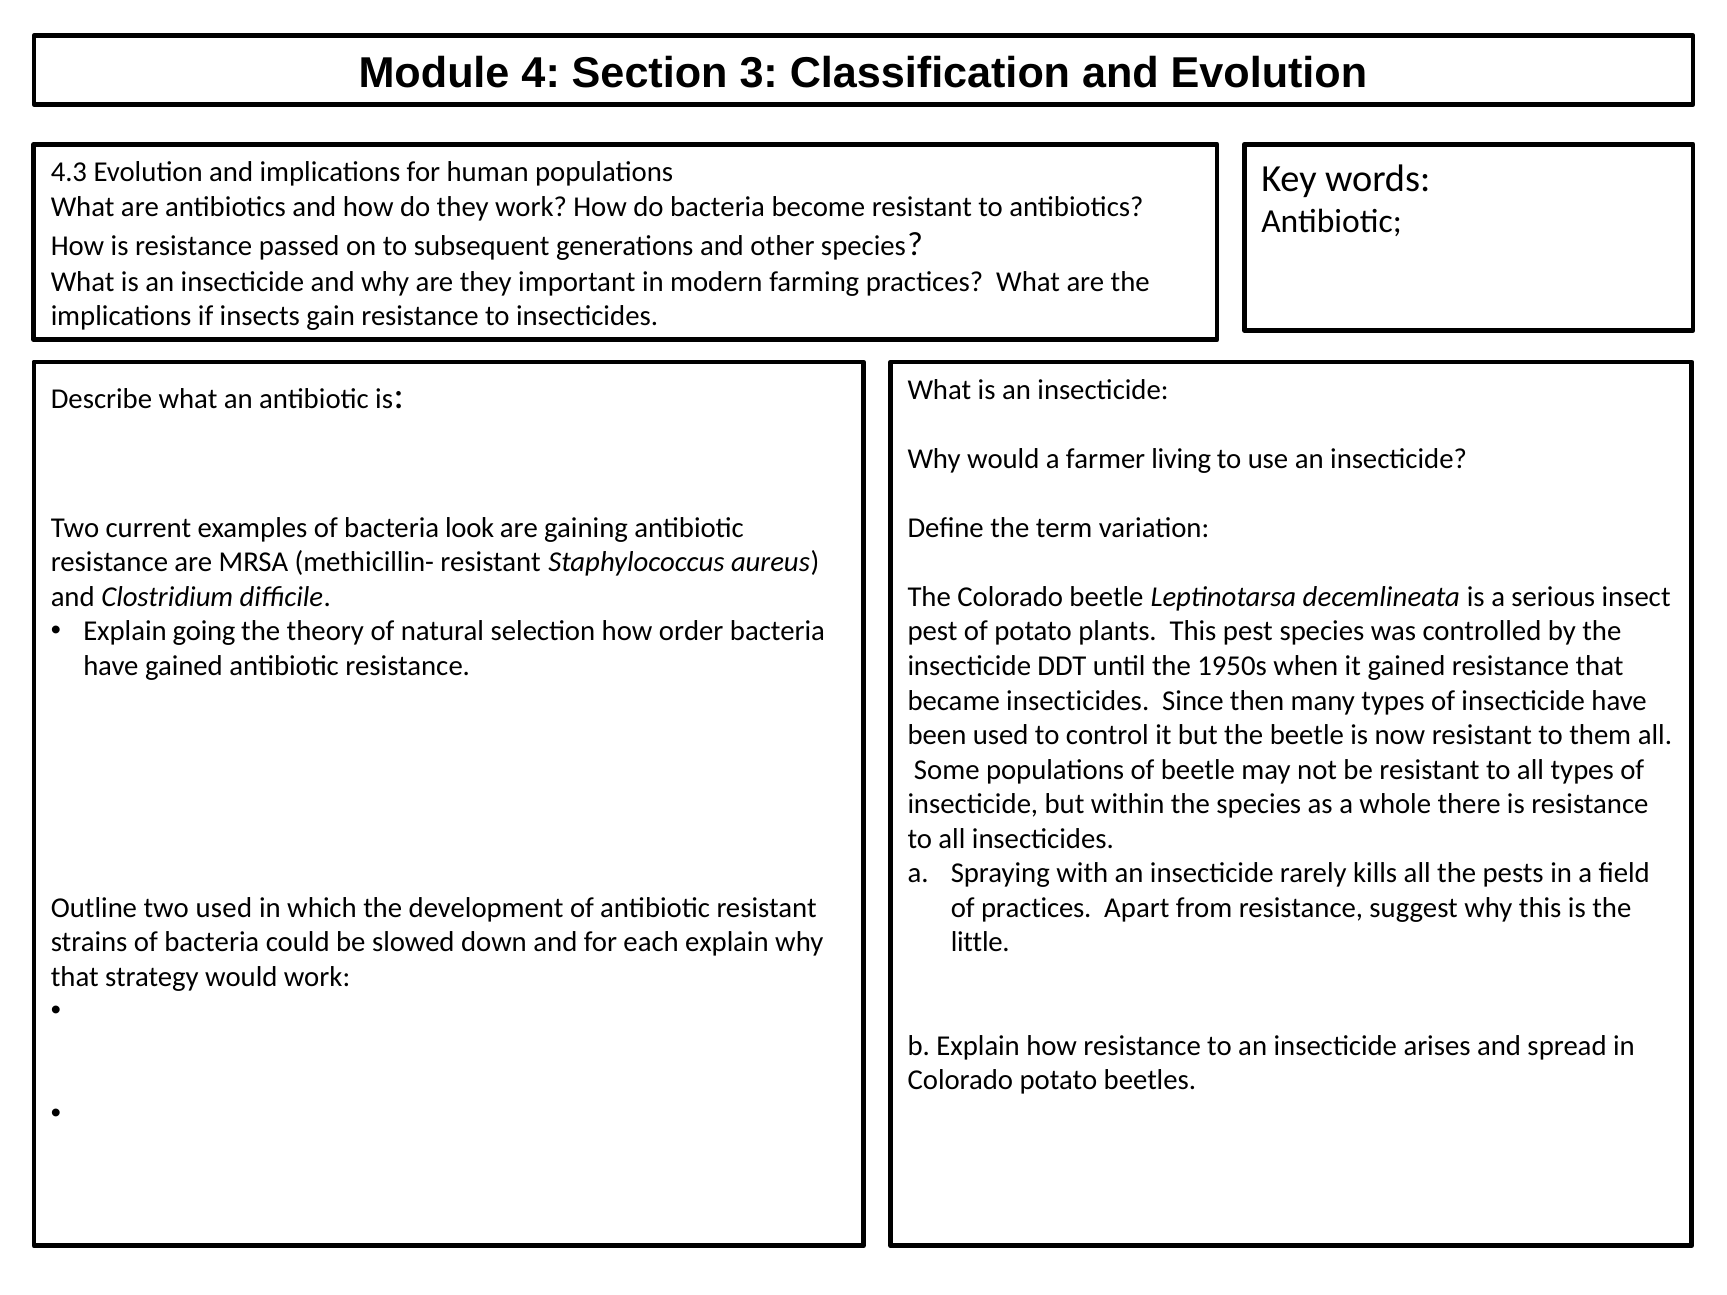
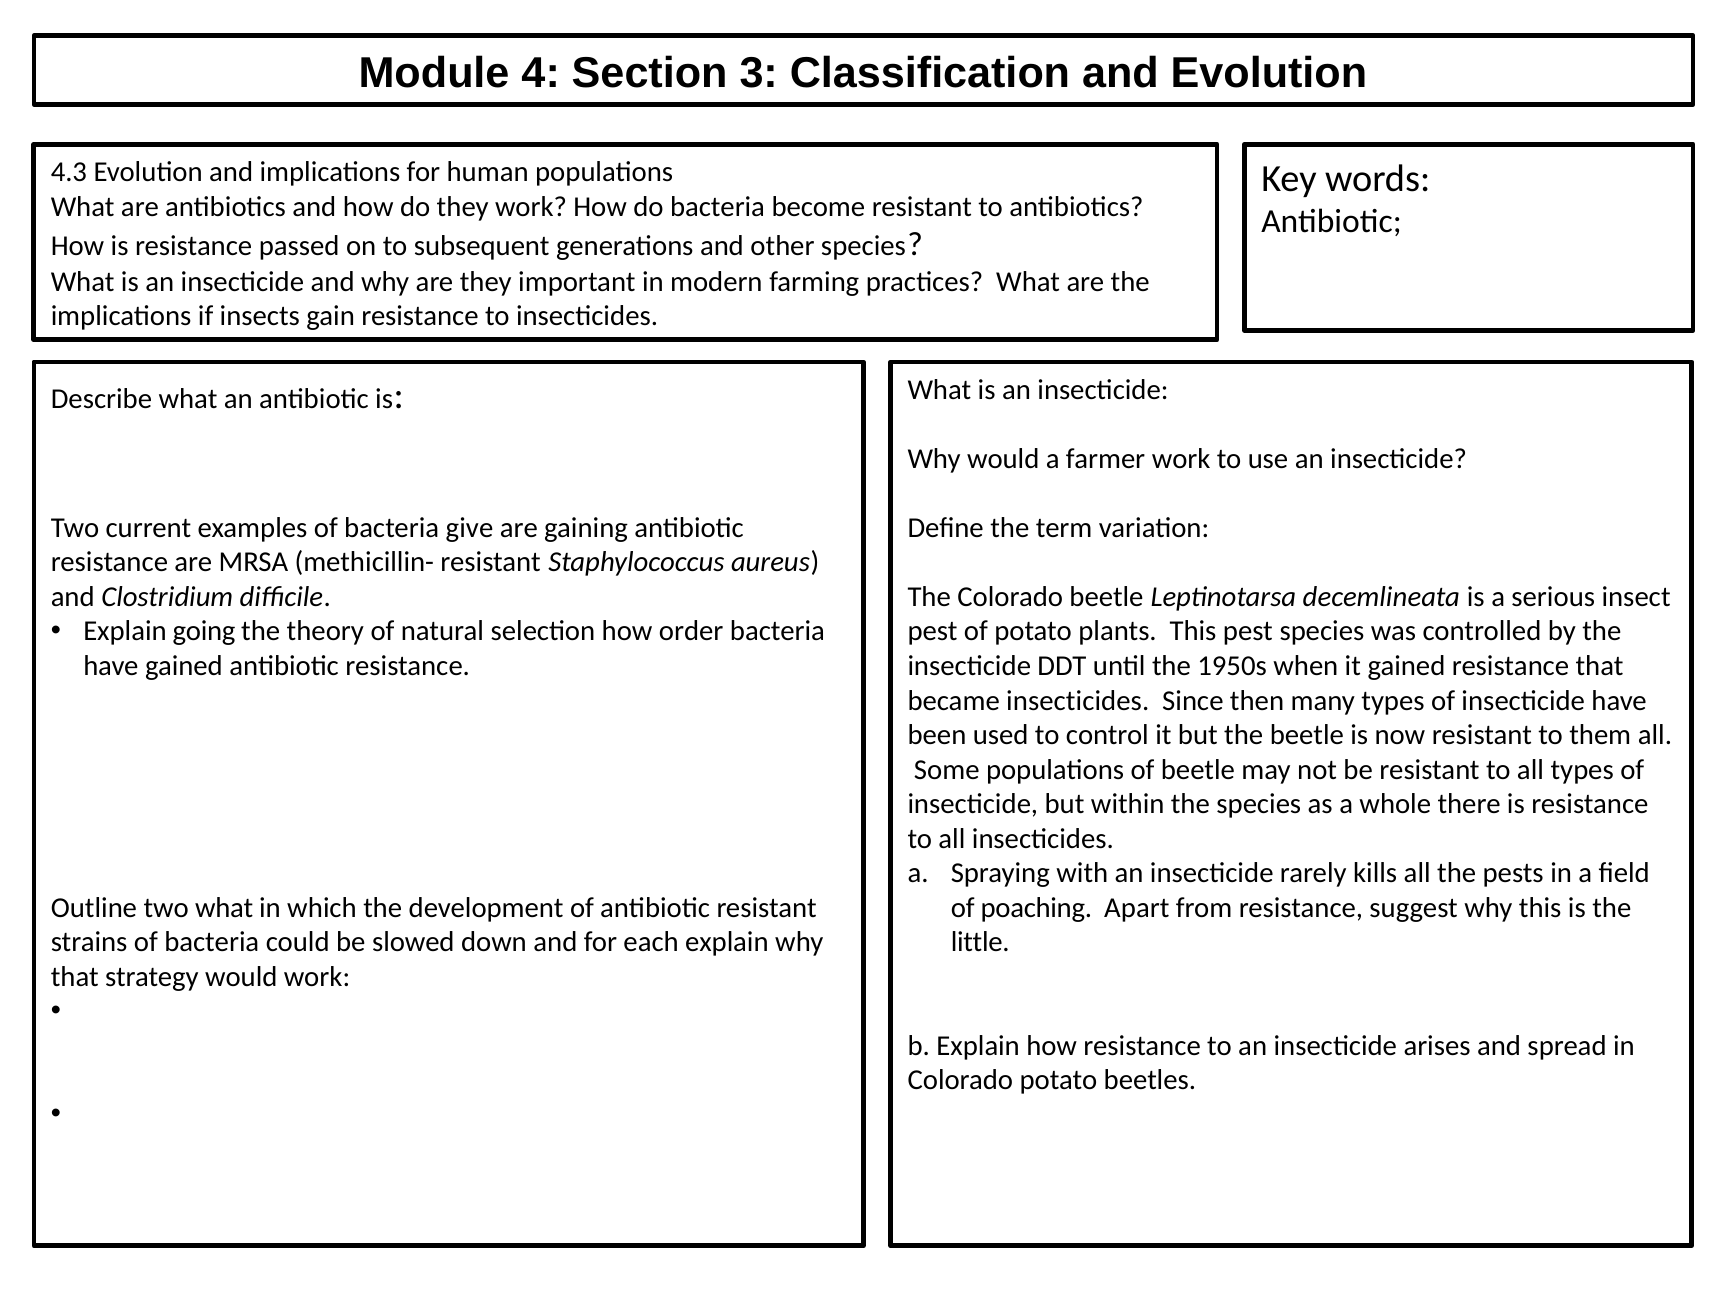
farmer living: living -> work (1181, 459)
look: look -> give (470, 528)
two used: used -> what (224, 908)
of practices: practices -> poaching (1036, 908)
